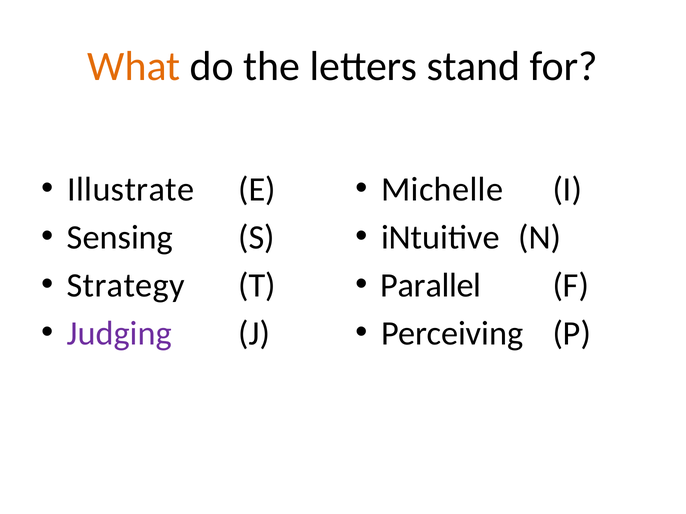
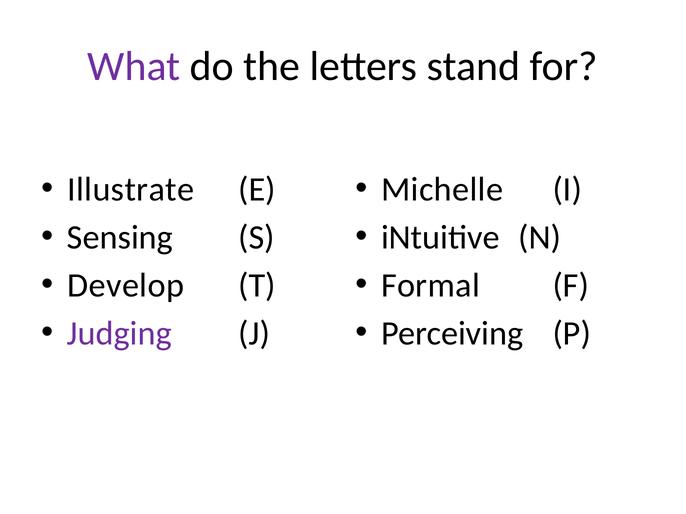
What colour: orange -> purple (134, 66)
Strategy: Strategy -> Develop (126, 286)
Parallel: Parallel -> Formal (431, 286)
